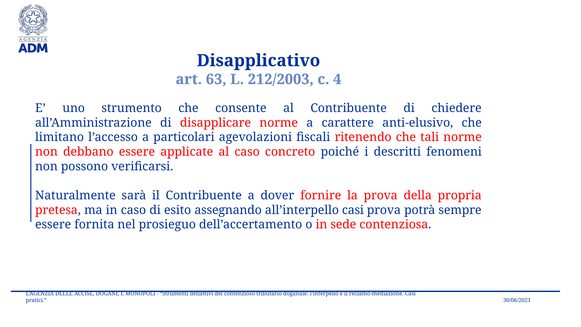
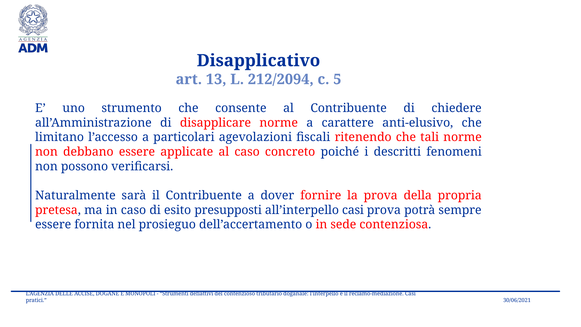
63: 63 -> 13 (216, 79)
212/2003: 212/2003 -> 212/2094 (281, 79)
4: 4 -> 5 (337, 79)
assegnando: assegnando -> presupposti (228, 210)
